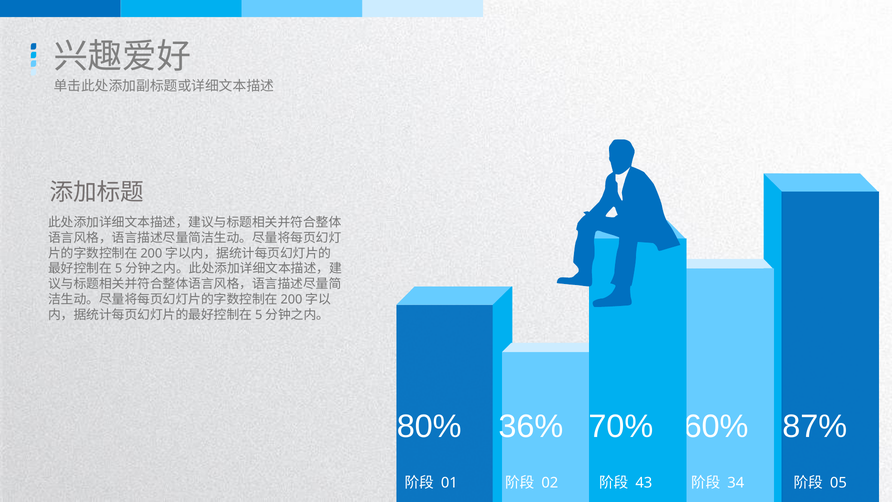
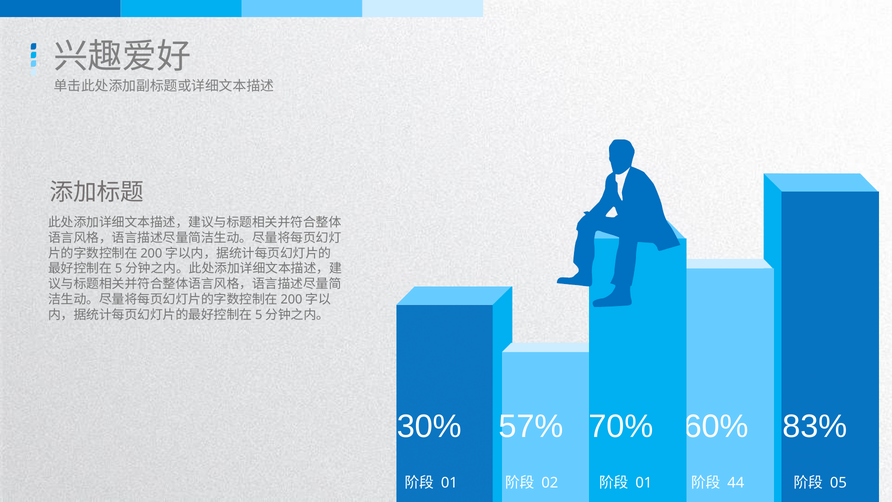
80%: 80% -> 30% (429, 426)
36%: 36% -> 57% (531, 426)
87%: 87% -> 83% (815, 426)
43: 43 -> 01 (644, 483)
34: 34 -> 44 (736, 483)
